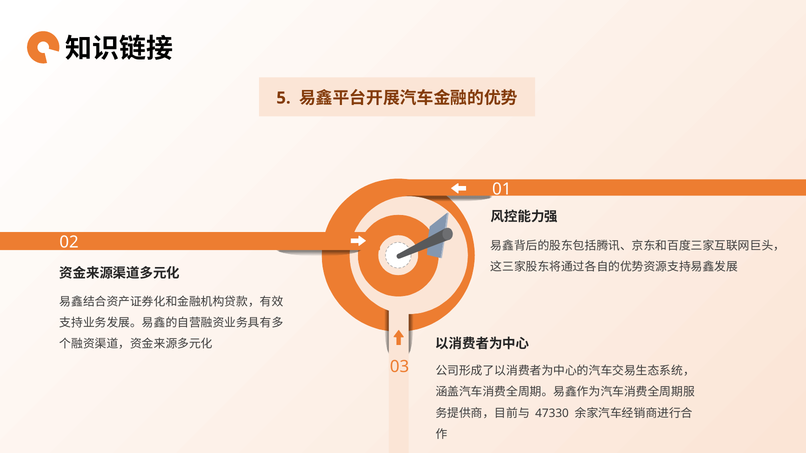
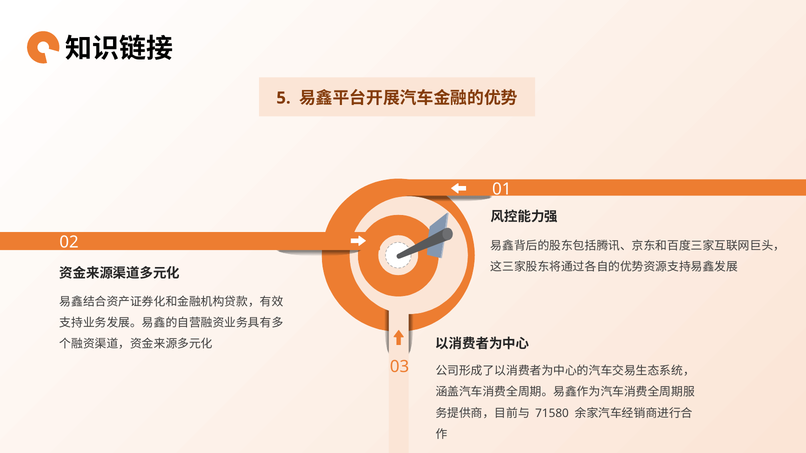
47330: 47330 -> 71580 (552, 414)
